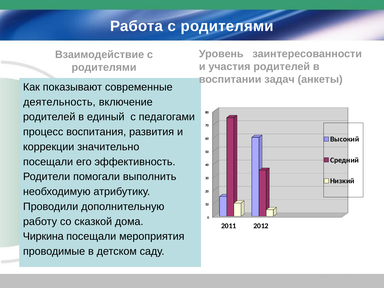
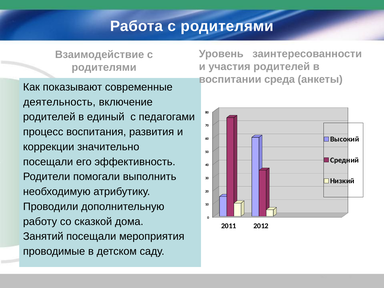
задач: задач -> среда (280, 79)
Чиркина: Чиркина -> Занятий (43, 236)
